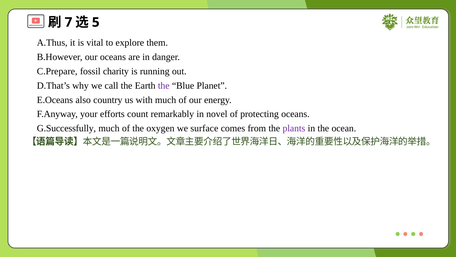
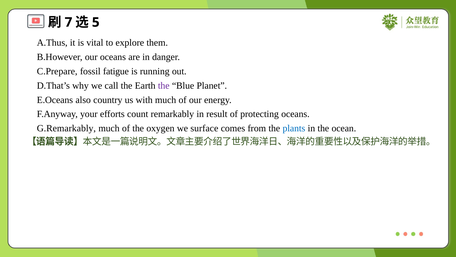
charity: charity -> fatigue (116, 71)
novel: novel -> result (217, 114)
G.Successfully: G.Successfully -> G.Remarkably (66, 128)
plants colour: purple -> blue (294, 128)
